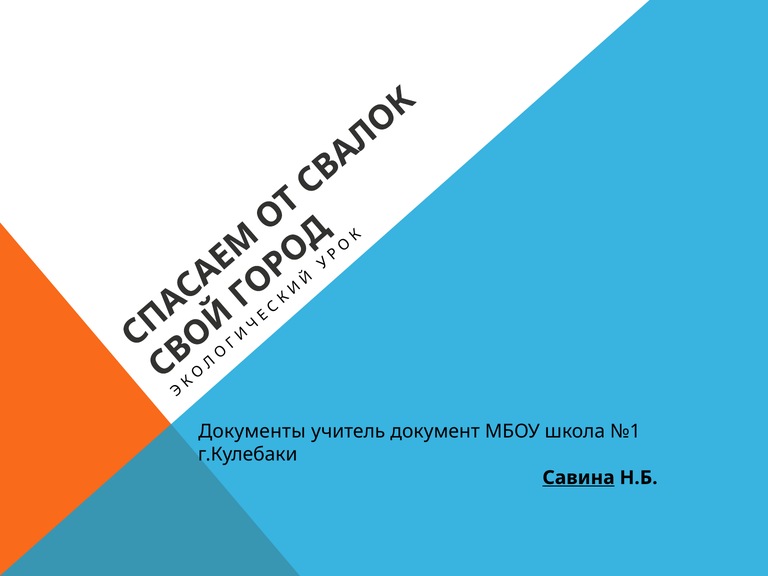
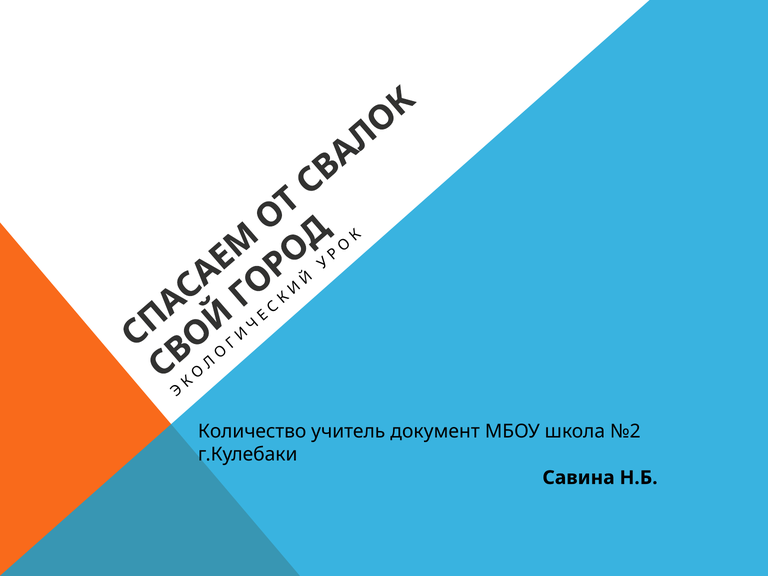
Документы: Документы -> Количество (252, 432)
№1: №1 -> №2 (625, 432)
Савина underline: present -> none (579, 478)
